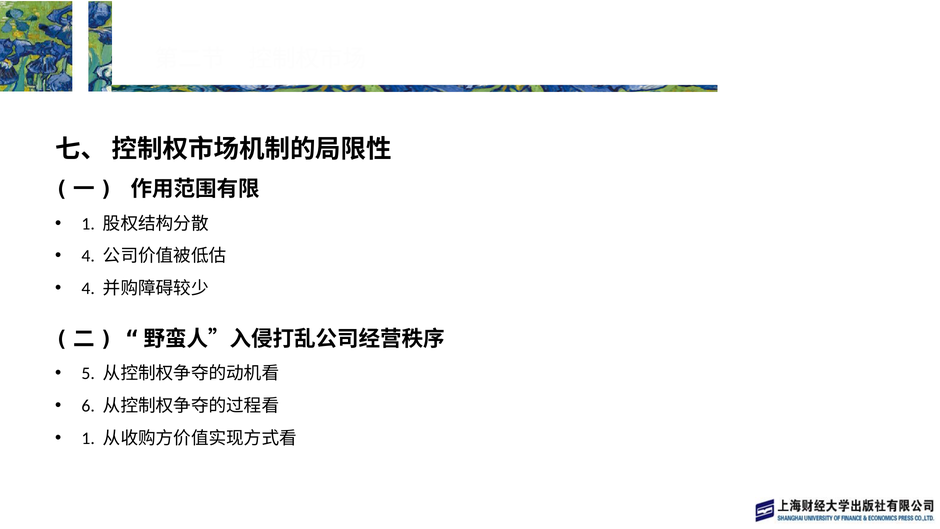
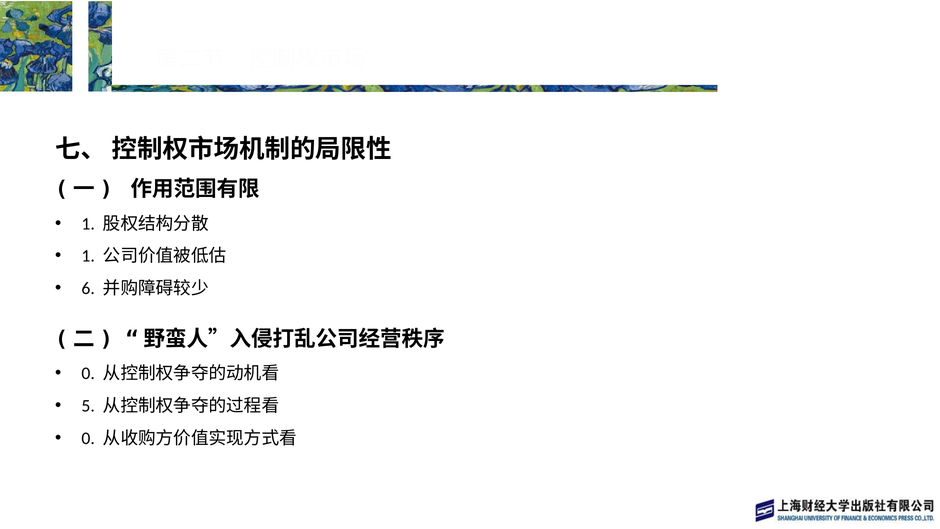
4: 4 -> 1 (88, 256)
4: 4 -> 6 (88, 288)
5: 5 -> 0 (88, 373)
6: 6 -> 5 (88, 406)
1: 1 -> 0 (88, 438)
